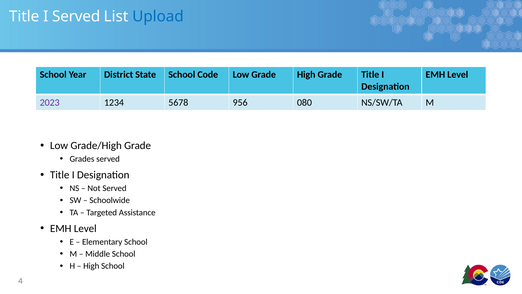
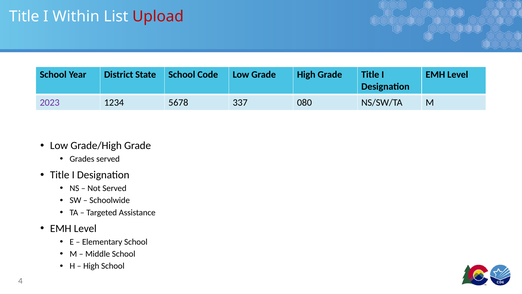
I Served: Served -> Within (76, 16)
Upload colour: blue -> red (158, 16)
956: 956 -> 337 (240, 102)
